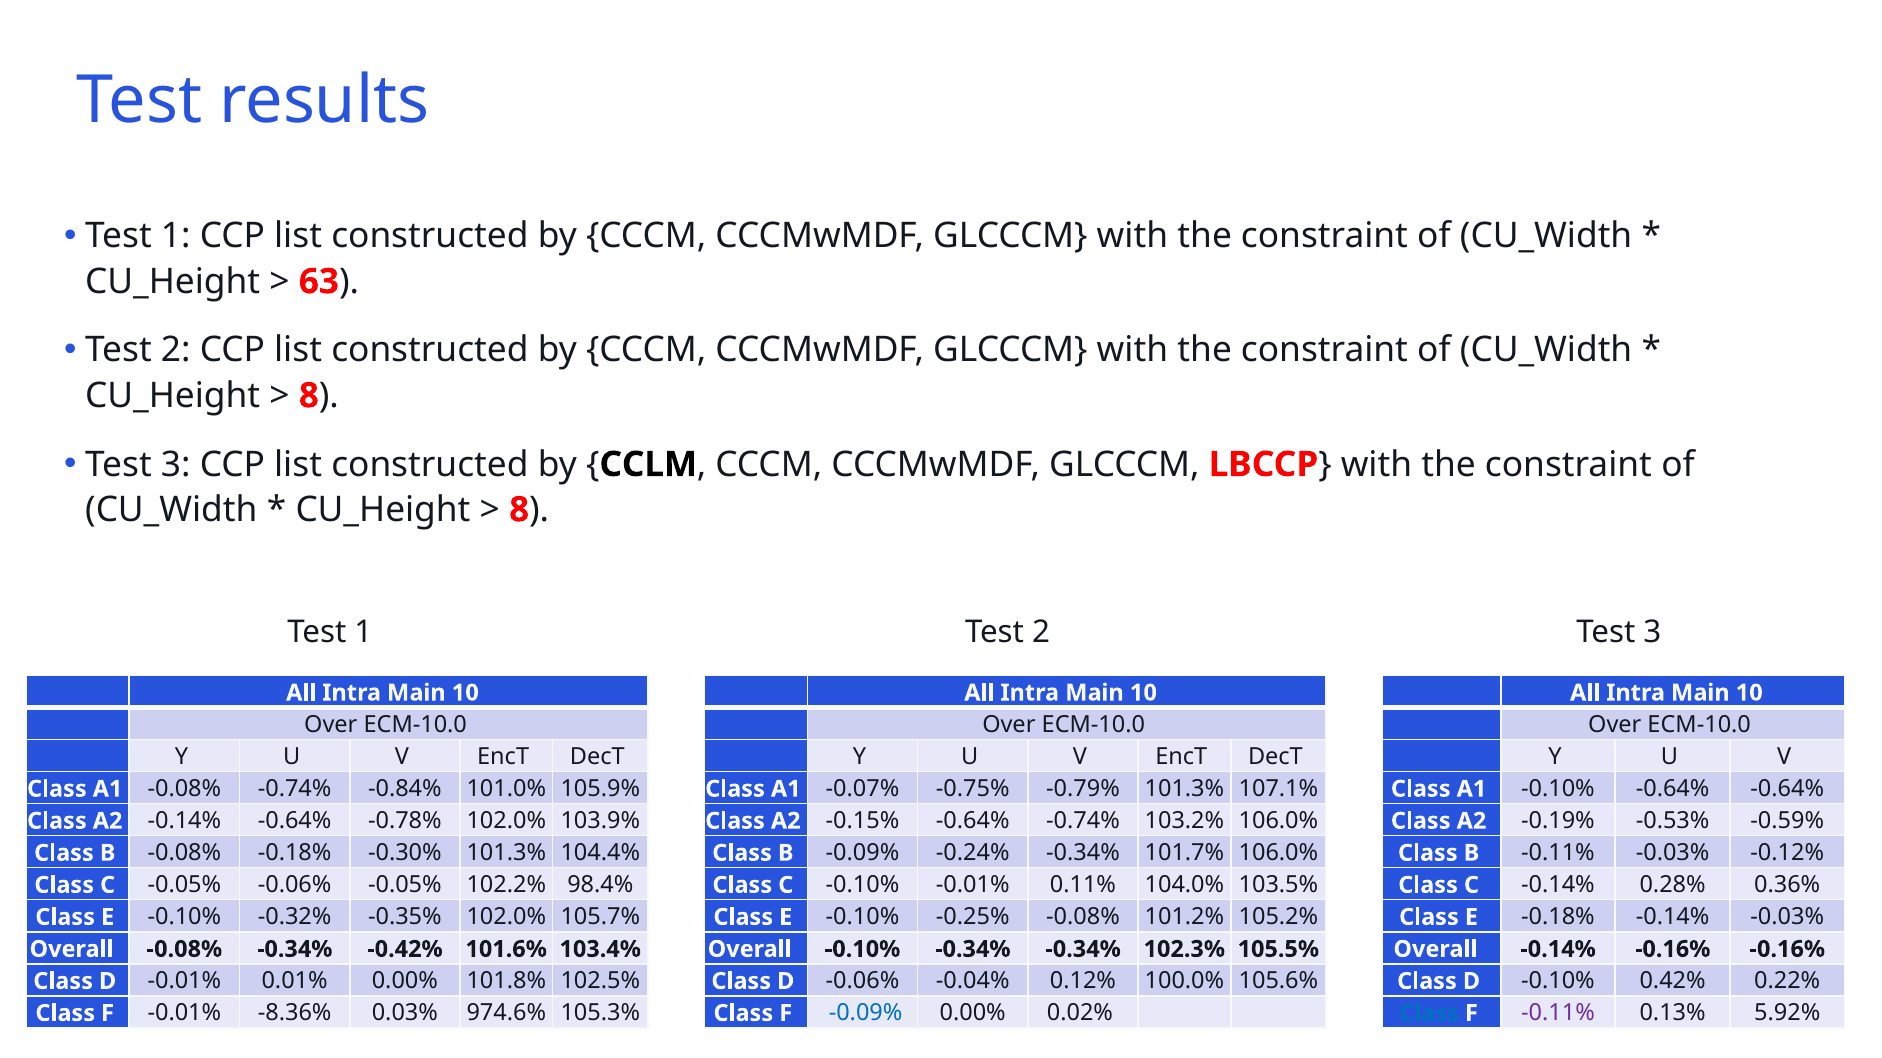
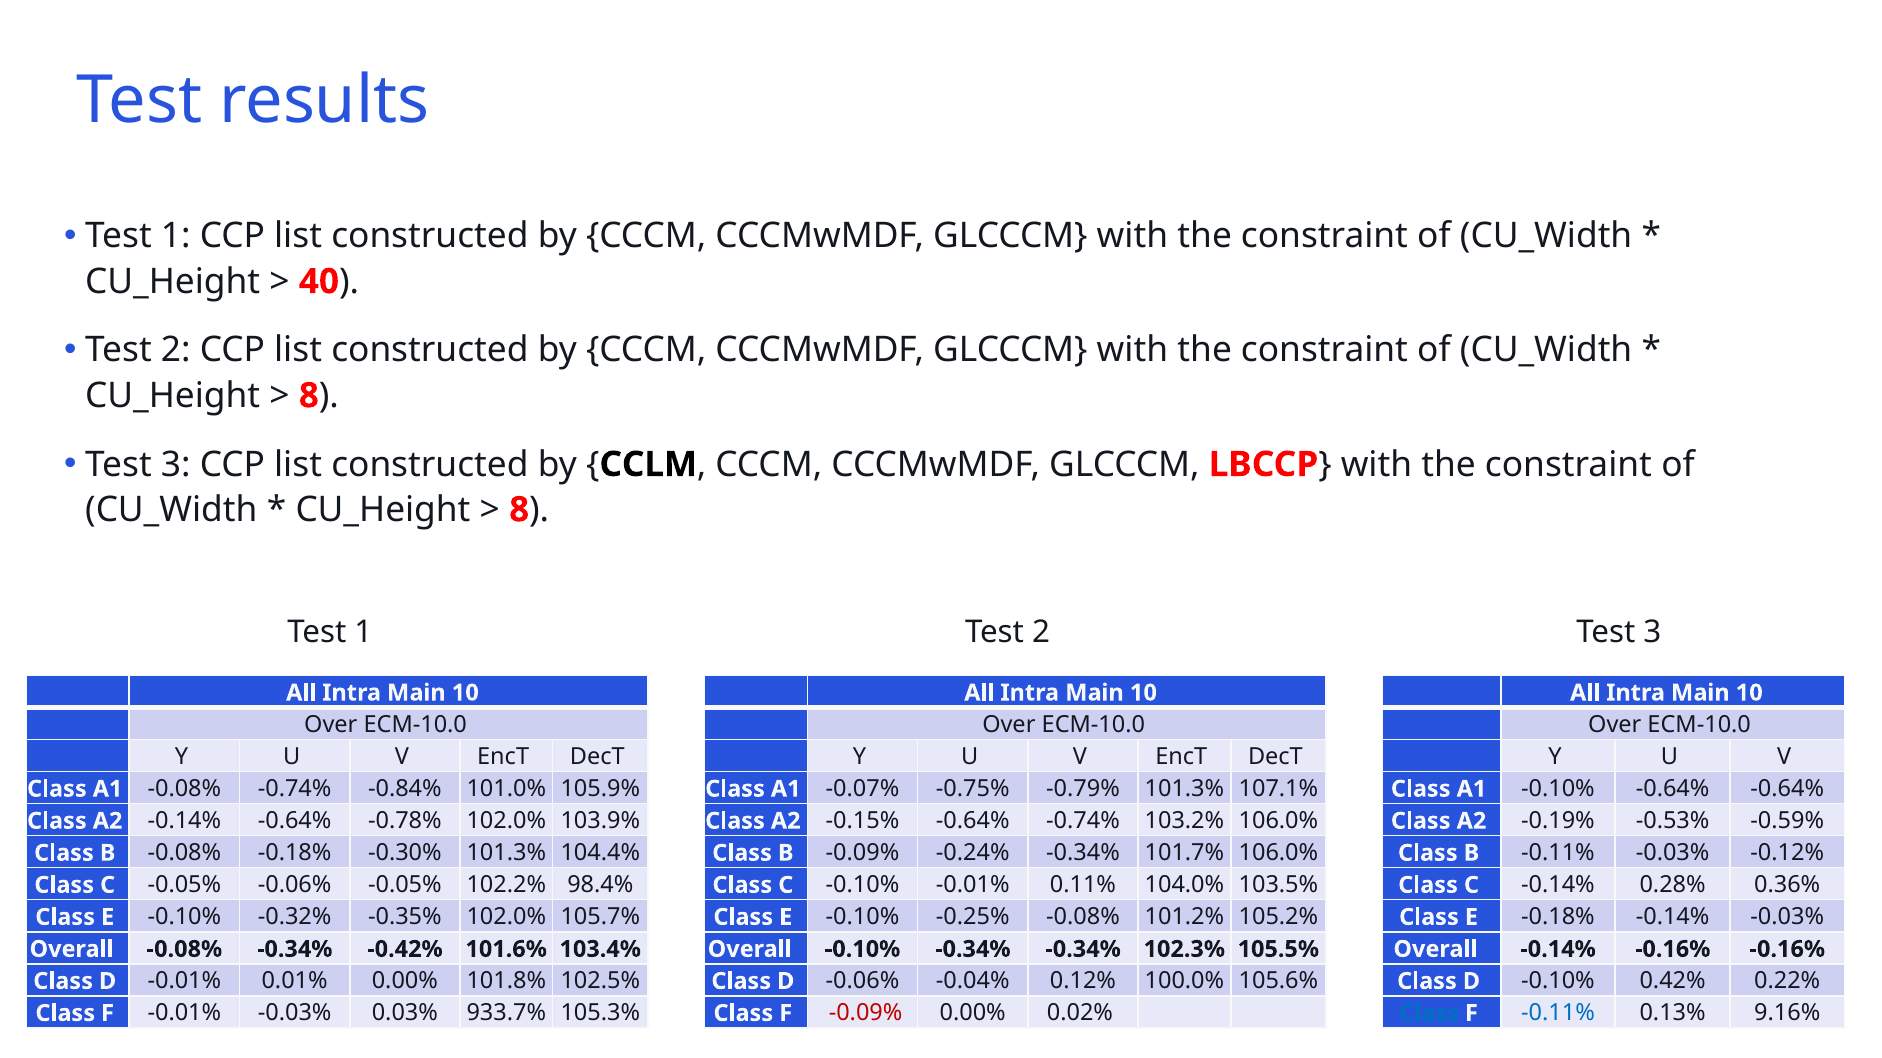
63: 63 -> 40 (319, 282)
-0.01% -8.36%: -8.36% -> -0.03% (295, 1014)
974.6%: 974.6% -> 933.7% (506, 1014)
-0.09% colour: blue -> red (866, 1014)
-0.11% colour: purple -> blue (1558, 1014)
5.92%: 5.92% -> 9.16% (1787, 1014)
